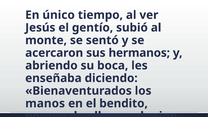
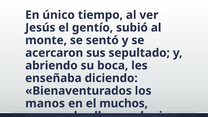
hermanos: hermanos -> sepultado (139, 53)
bendito: bendito -> muchos (124, 103)
